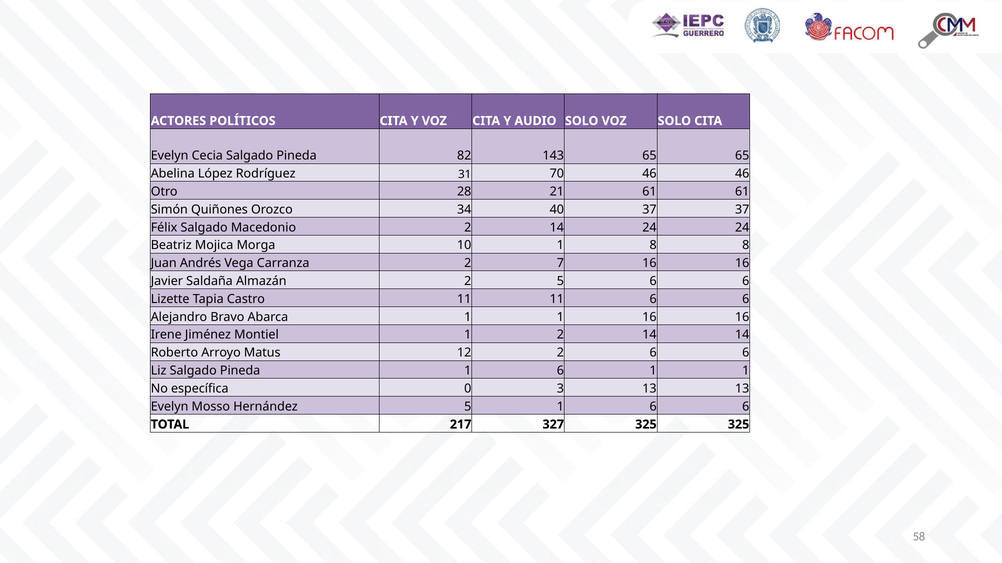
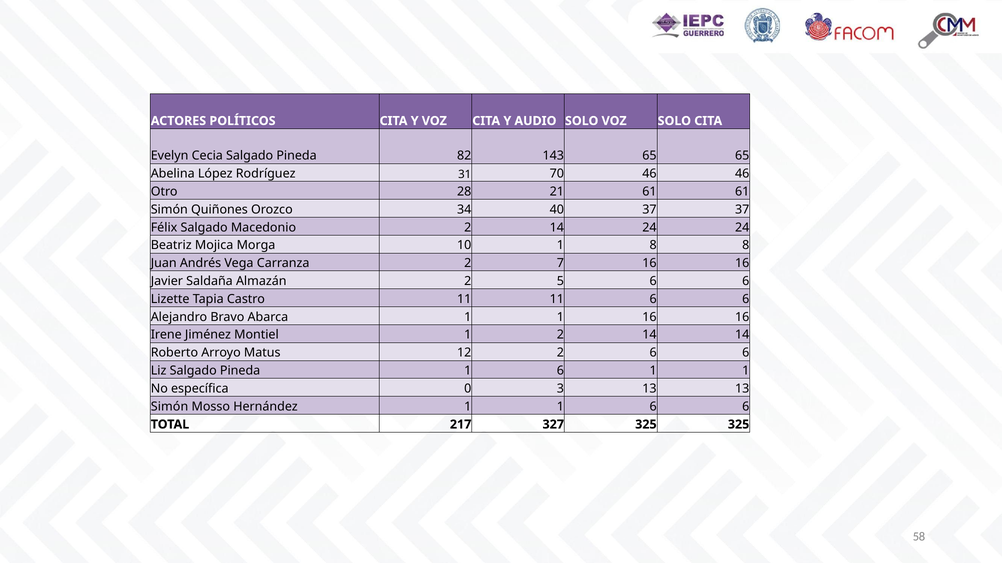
Evelyn: Evelyn -> Simón (170, 407)
Hernández 5: 5 -> 1 (468, 407)
